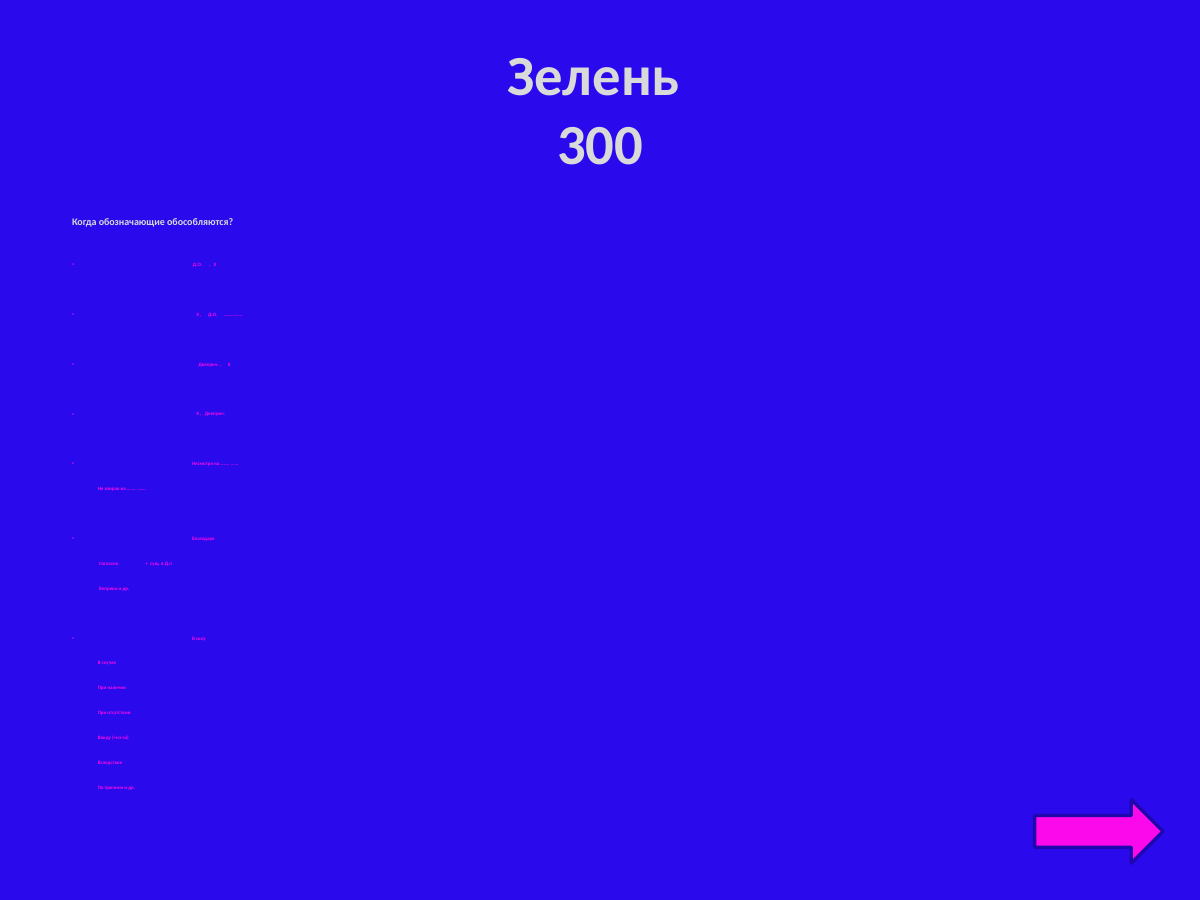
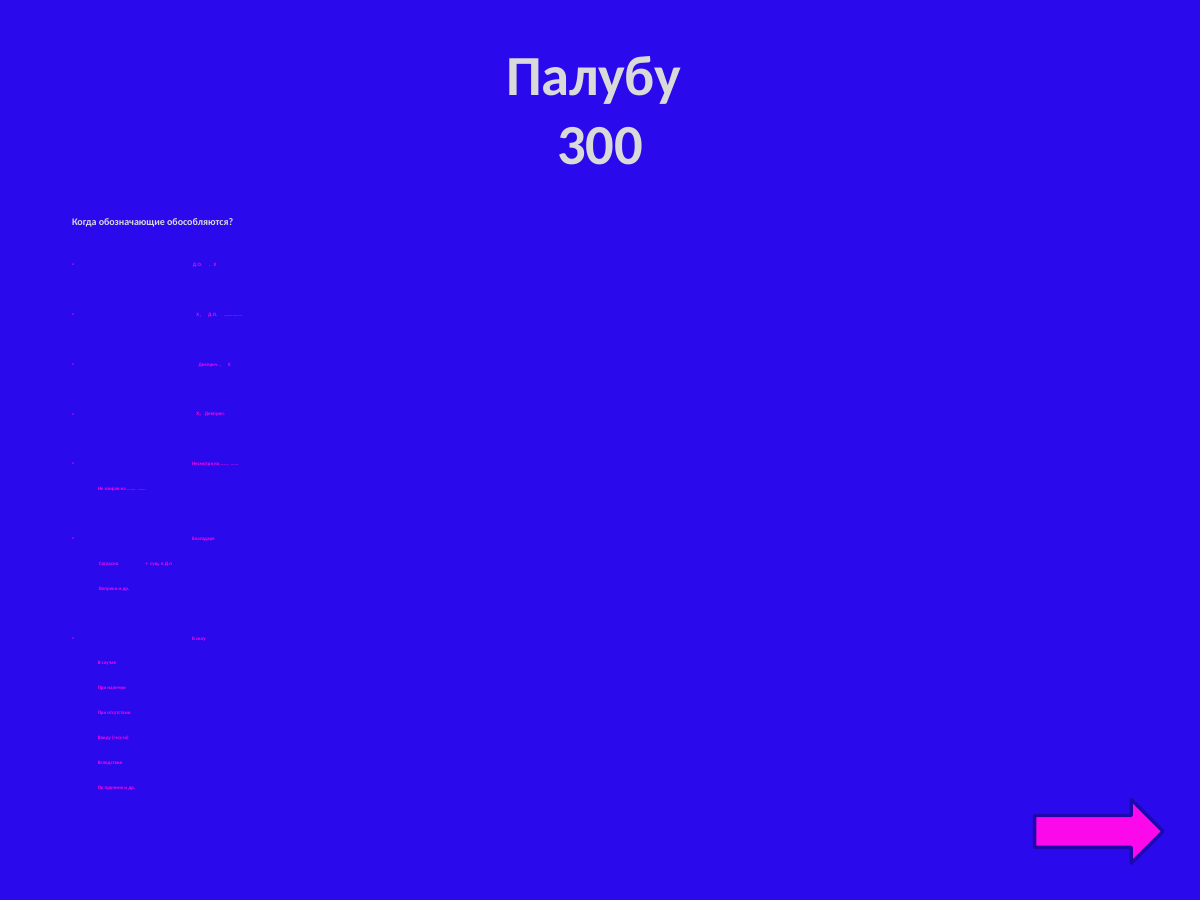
Зелень: Зелень -> Палубу (594, 77)
